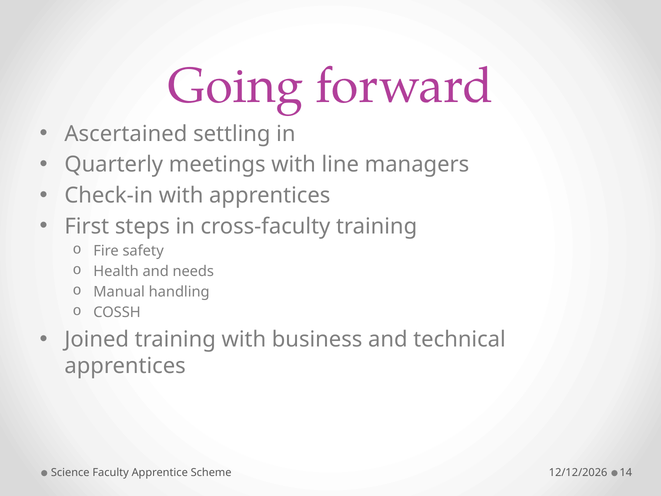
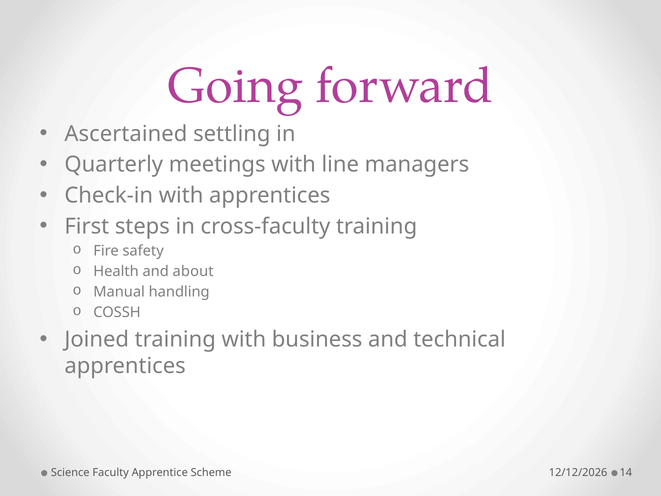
needs: needs -> about (193, 271)
